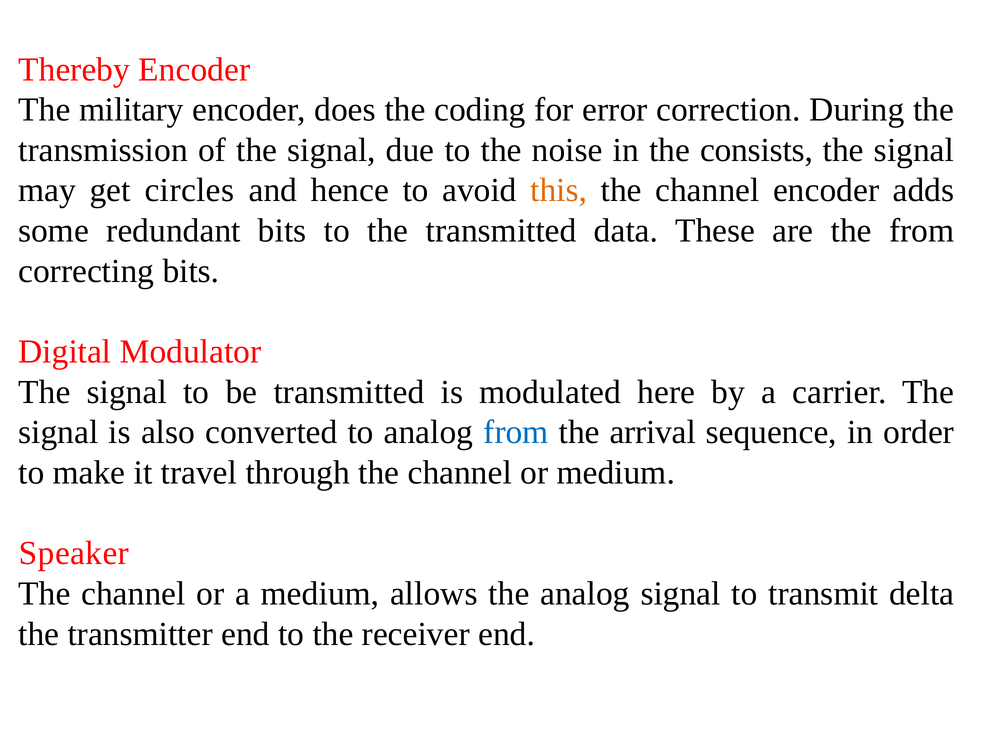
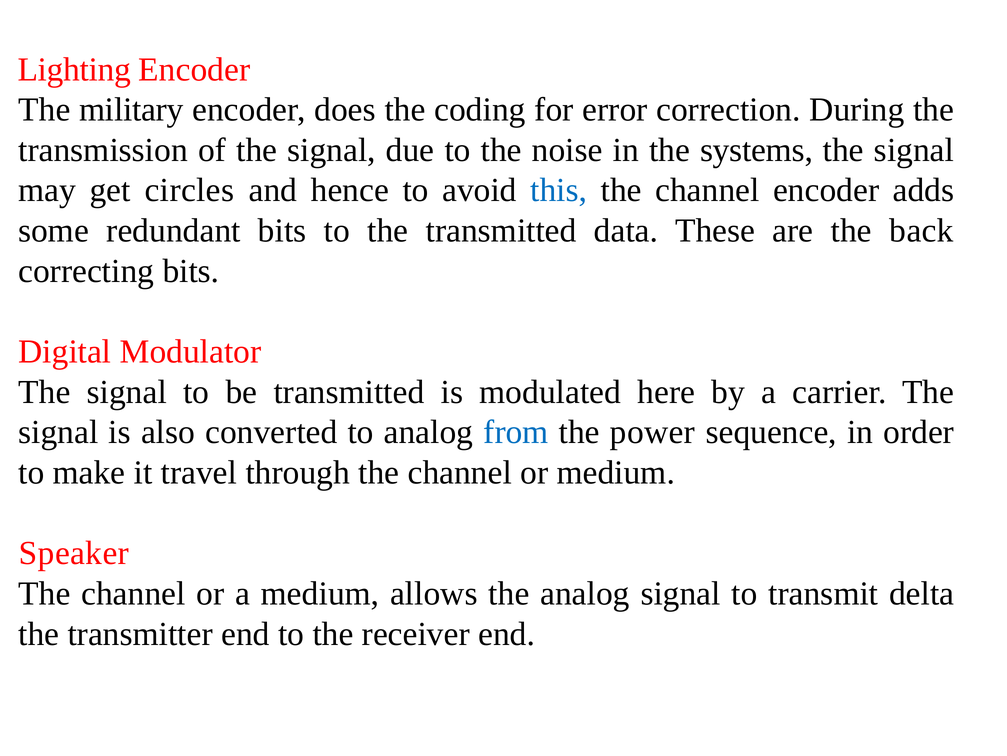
Thereby: Thereby -> Lighting (74, 69)
consists: consists -> systems (757, 150)
this colour: orange -> blue (559, 190)
the from: from -> back (922, 230)
arrival: arrival -> power (653, 432)
